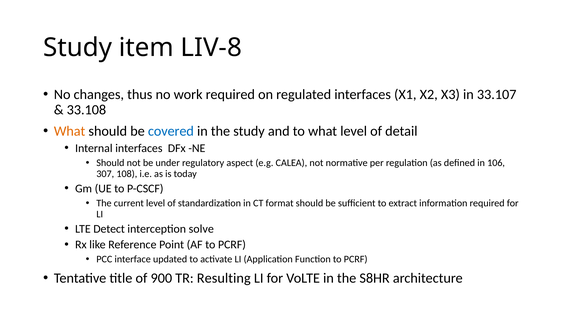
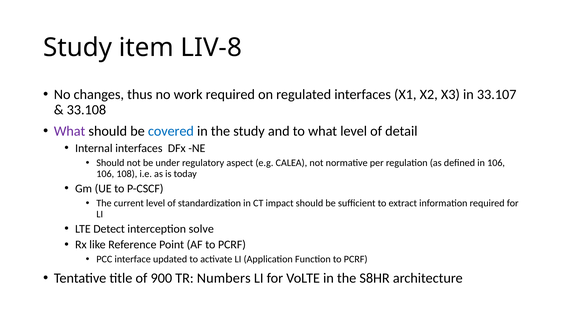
What colour: orange -> purple (70, 131)
307: 307 -> 106 (105, 174)
format: format -> impact (280, 203)
Resulting: Resulting -> Numbers (224, 278)
